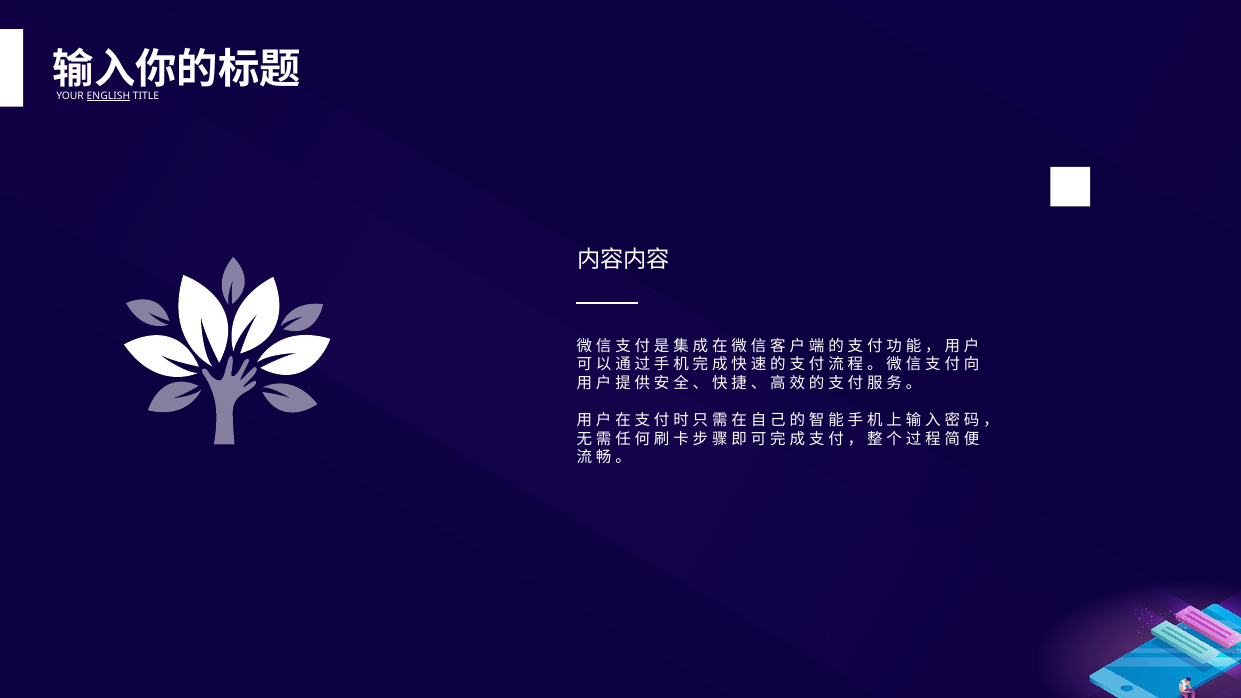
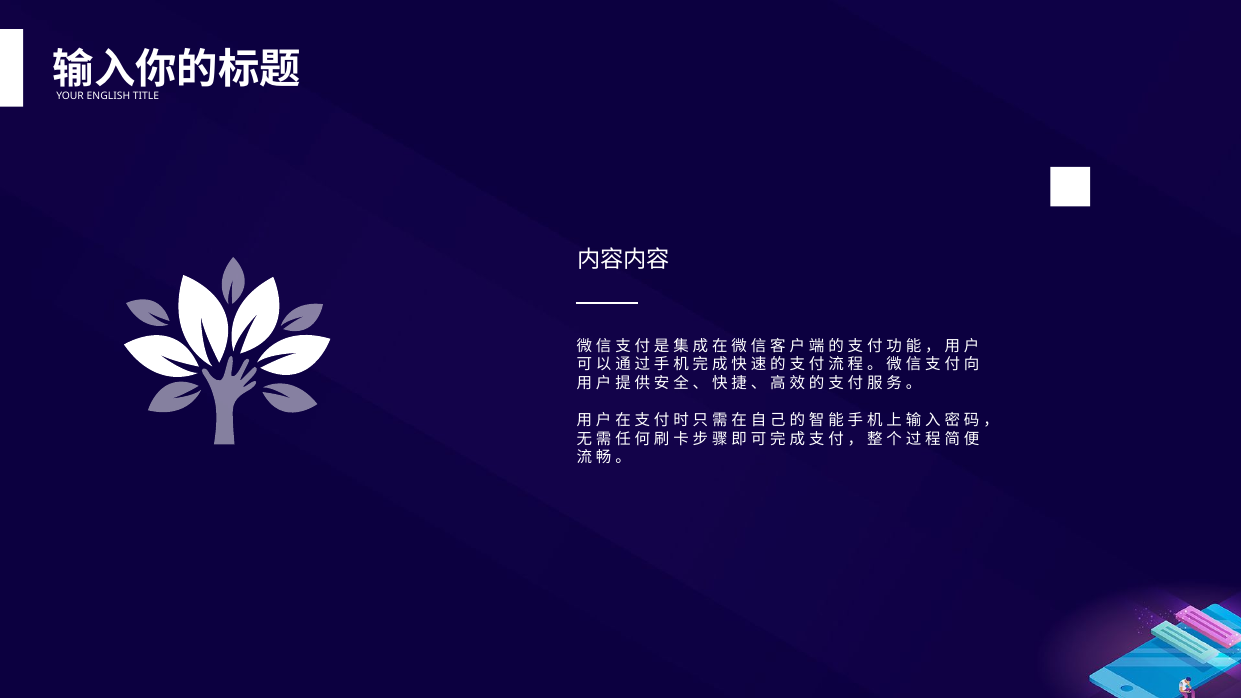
ENGLISH underline: present -> none (108, 96)
